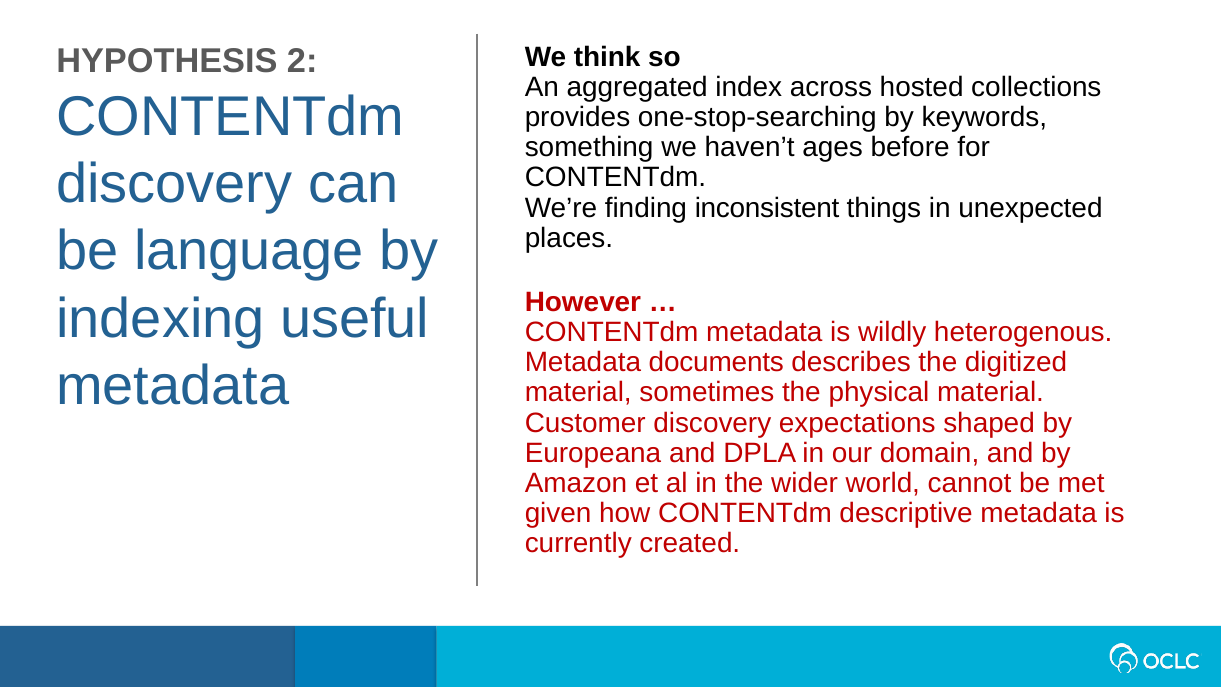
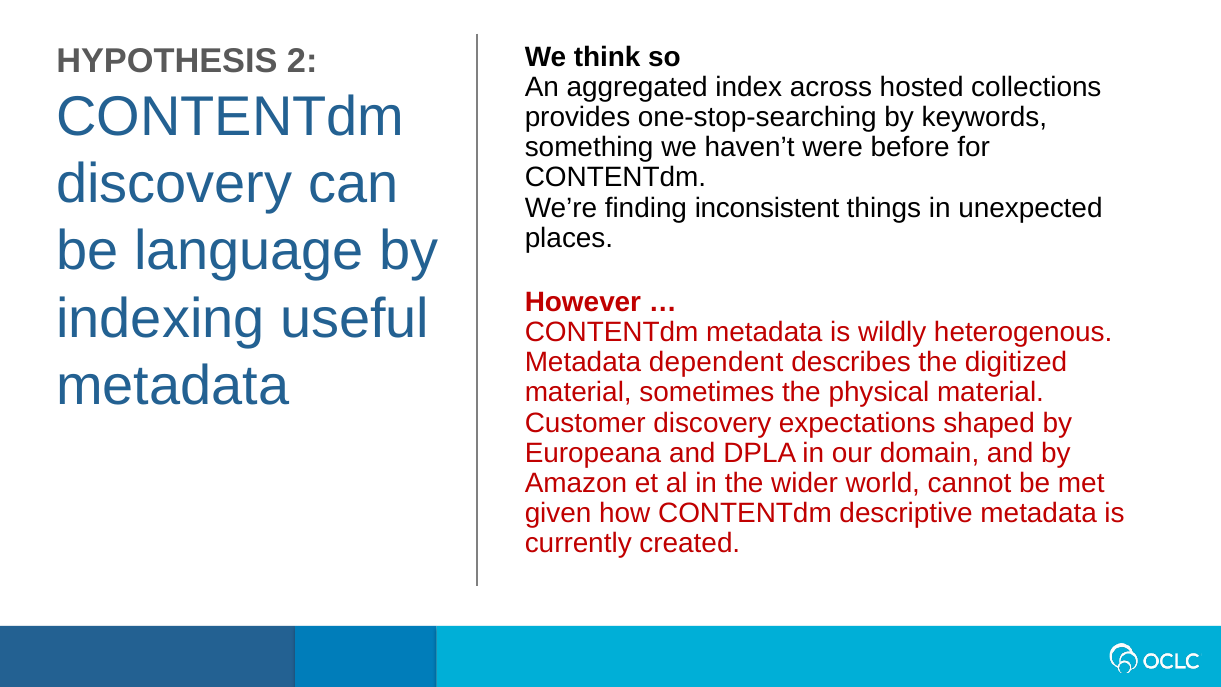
ages: ages -> were (833, 147)
documents: documents -> dependent (716, 362)
